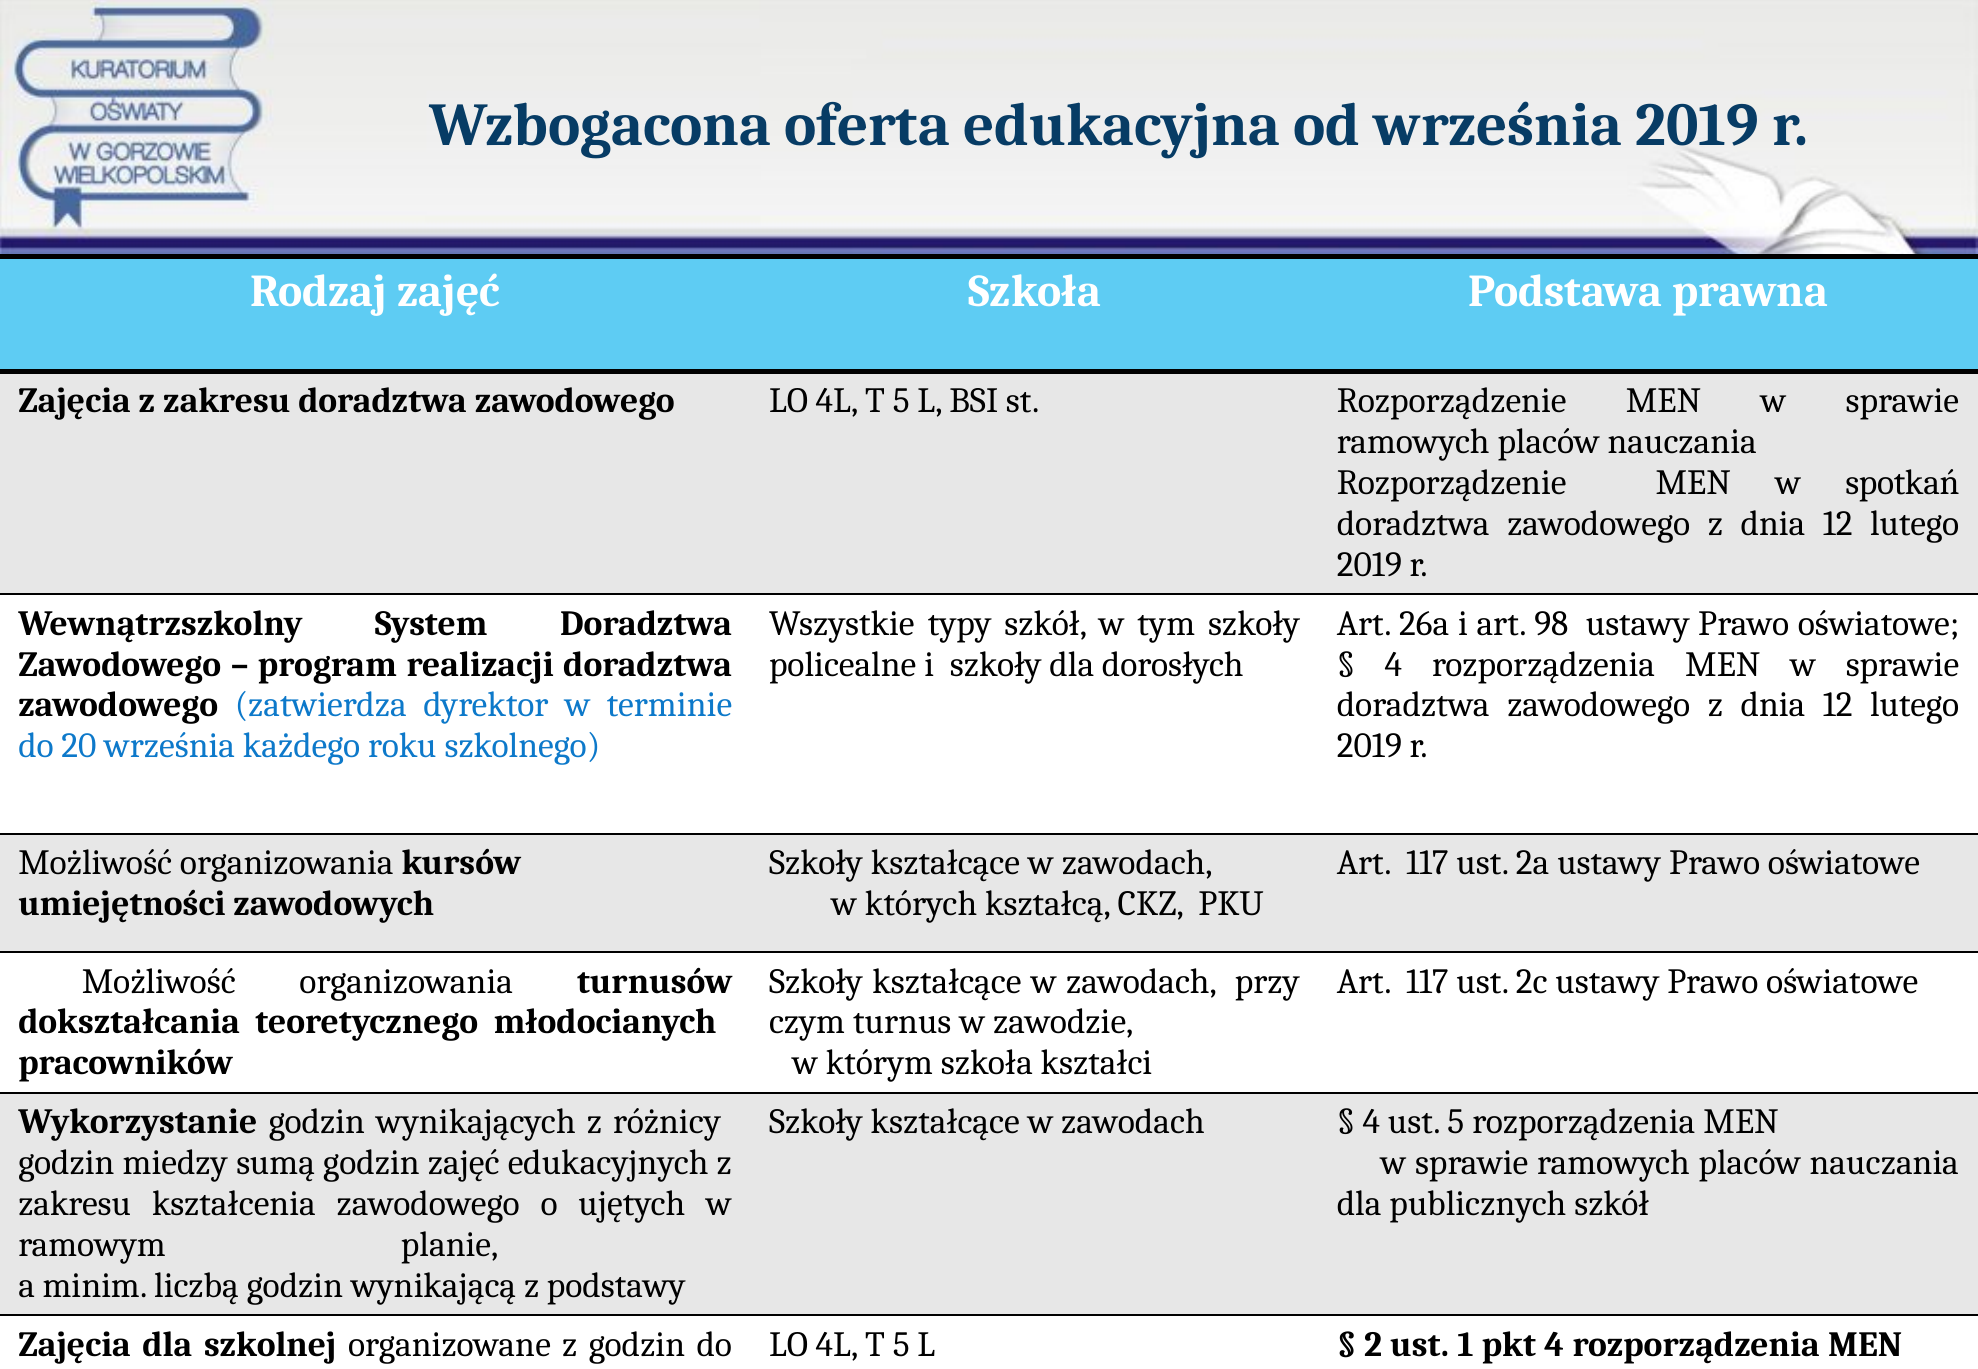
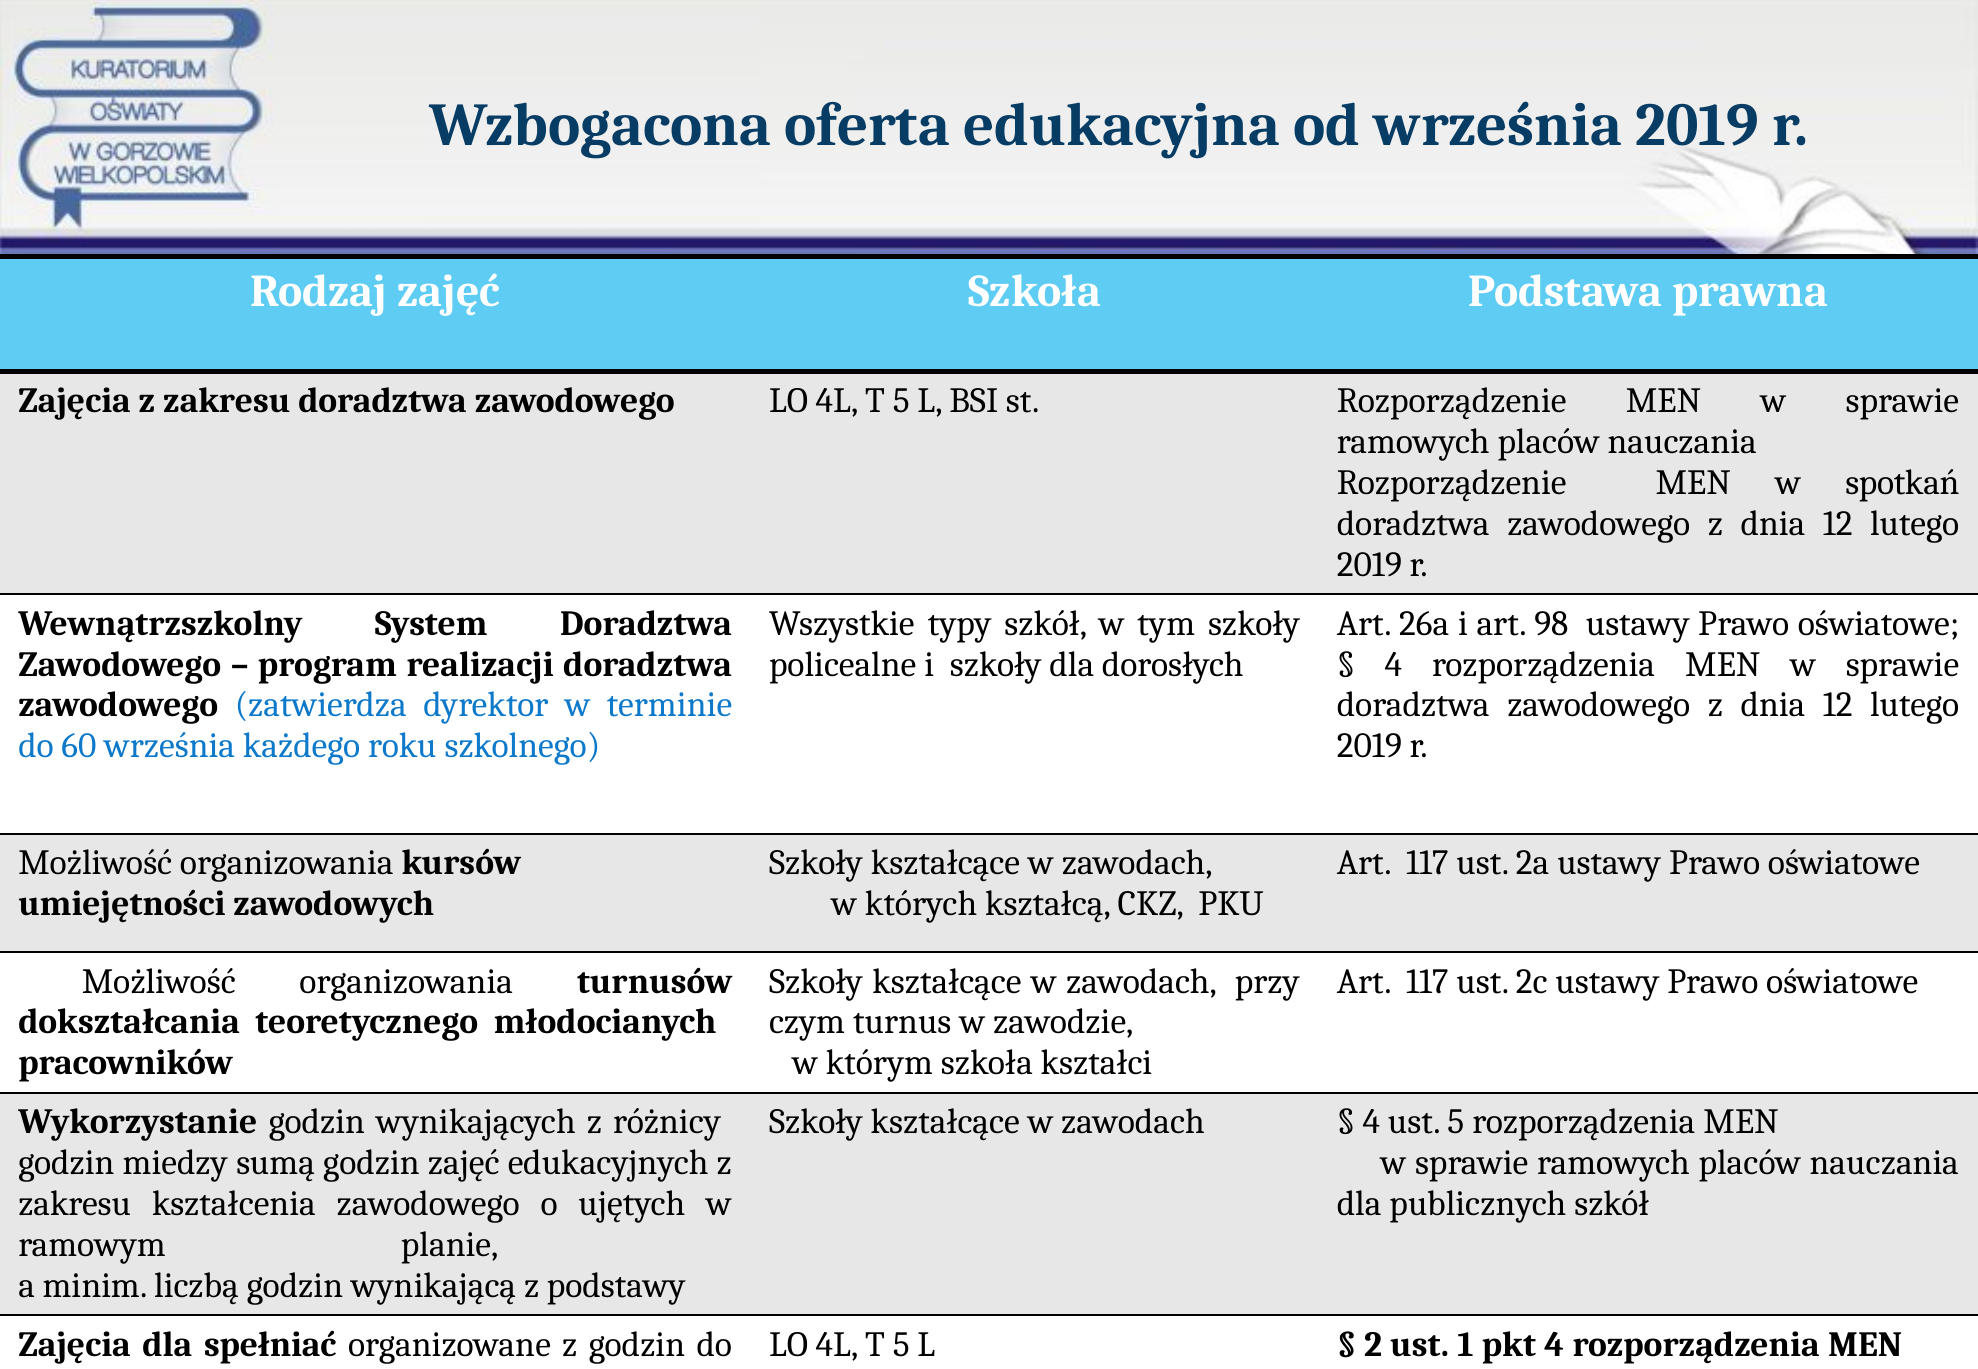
20: 20 -> 60 (79, 746)
szkolnej: szkolnej -> spełniać (270, 1345)
